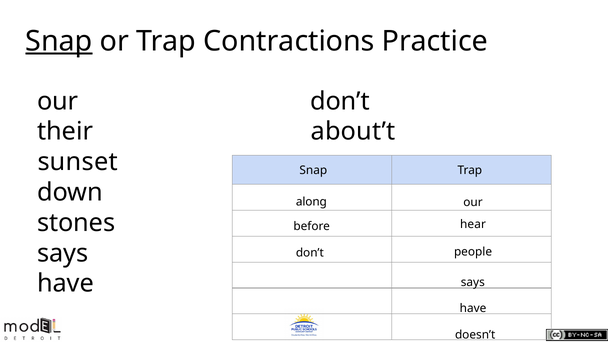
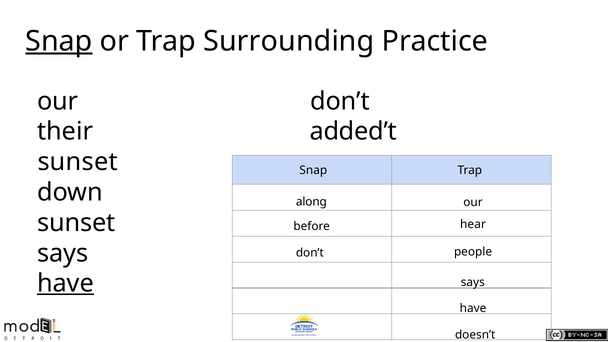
Contractions: Contractions -> Surrounding (289, 41)
about’t: about’t -> added’t (353, 132)
stones: stones -> sunset (76, 223)
have underline: none -> present (66, 284)
